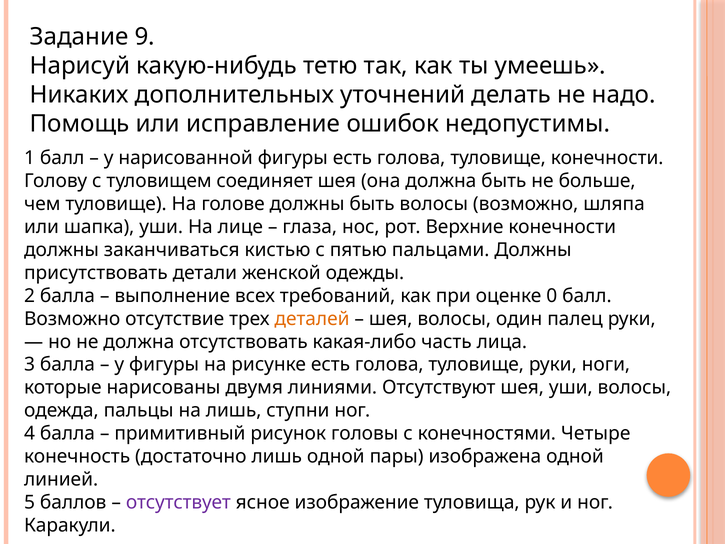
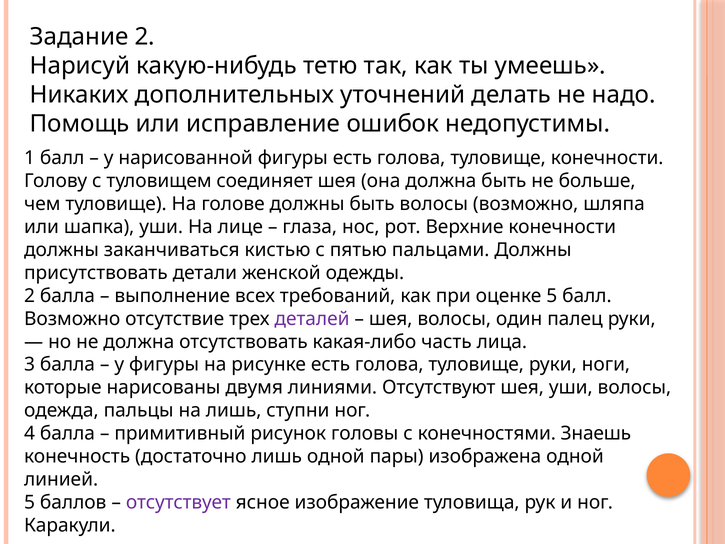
Задание 9: 9 -> 2 (145, 37)
оценке 0: 0 -> 5 (552, 296)
деталей colour: orange -> purple (312, 319)
Четыре: Четыре -> Знаешь (596, 433)
